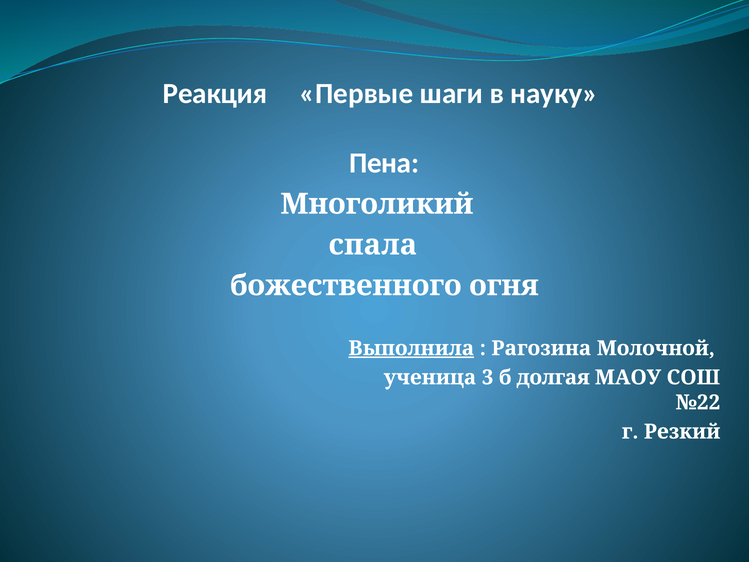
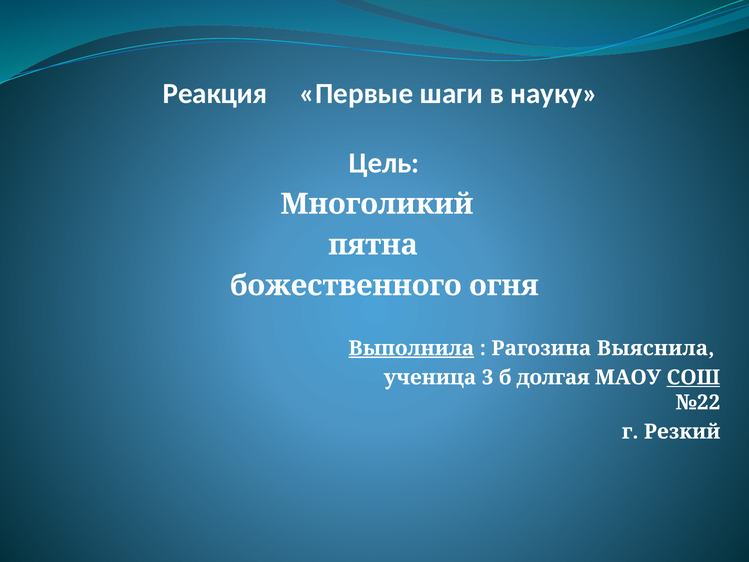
Пена: Пена -> Цель (384, 163)
спала: спала -> пятна (373, 245)
Молочной: Молочной -> Выяснила (656, 348)
СОШ underline: none -> present (693, 377)
